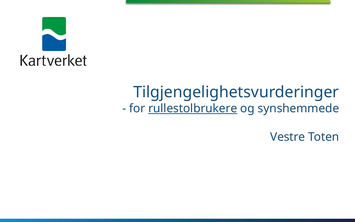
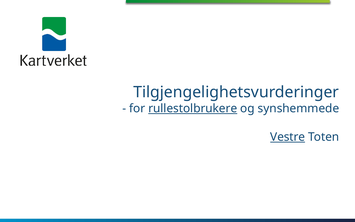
Vestre underline: none -> present (288, 137)
